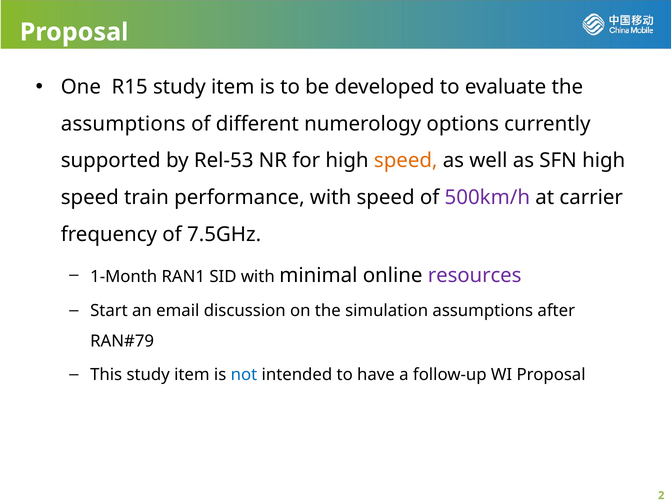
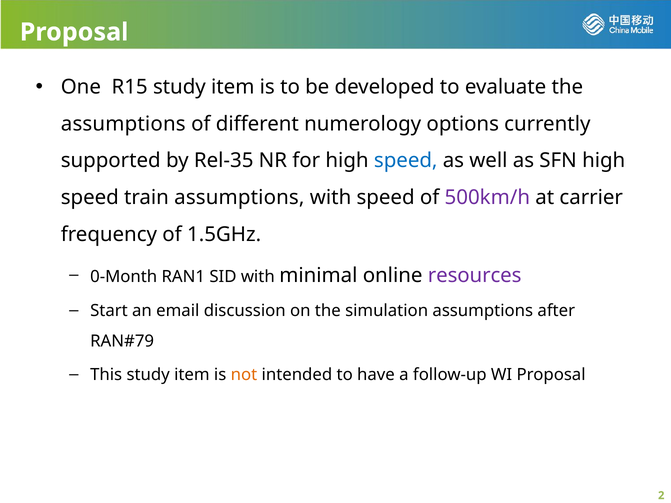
Rel-53: Rel-53 -> Rel-35 (224, 161)
speed colour: orange -> blue (406, 161)
train performance: performance -> assumptions (239, 198)
7.5GHz: 7.5GHz -> 1.5GHz (224, 235)
1-Month: 1-Month -> 0-Month (124, 277)
not colour: blue -> orange (244, 375)
